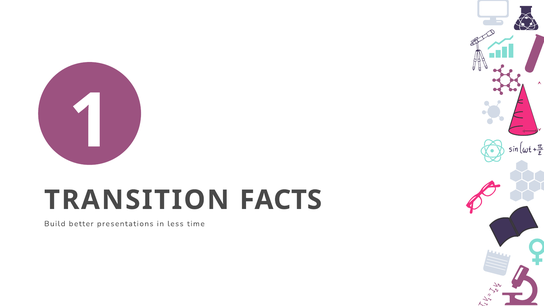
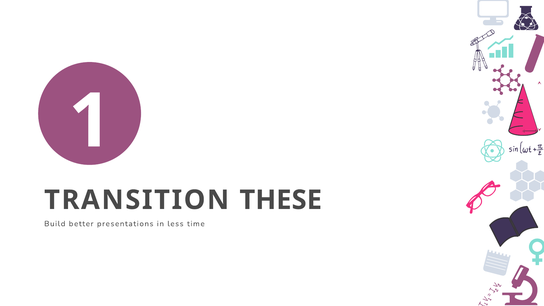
FACTS: FACTS -> THESE (281, 200)
